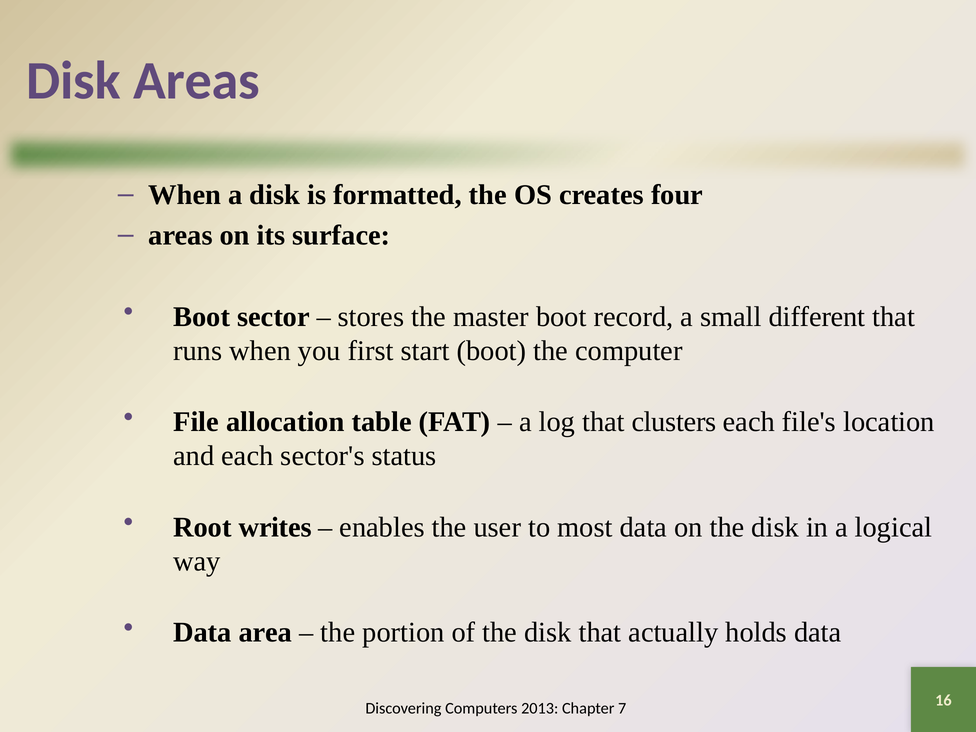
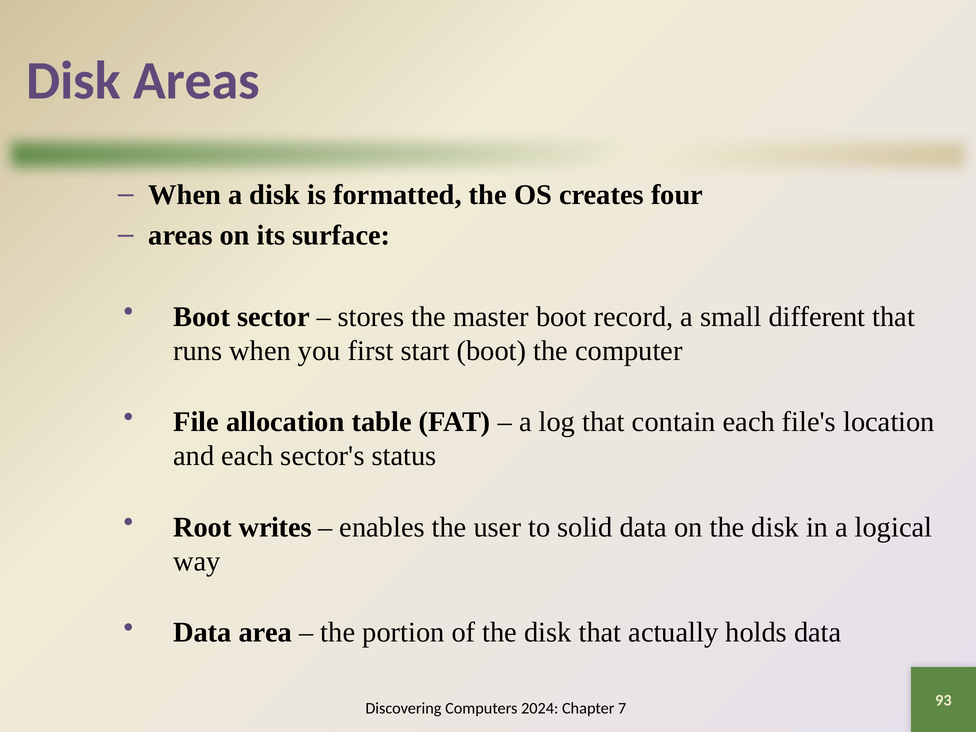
clusters: clusters -> contain (674, 422)
most: most -> solid (585, 527)
2013: 2013 -> 2024 (540, 709)
16: 16 -> 93 (943, 700)
